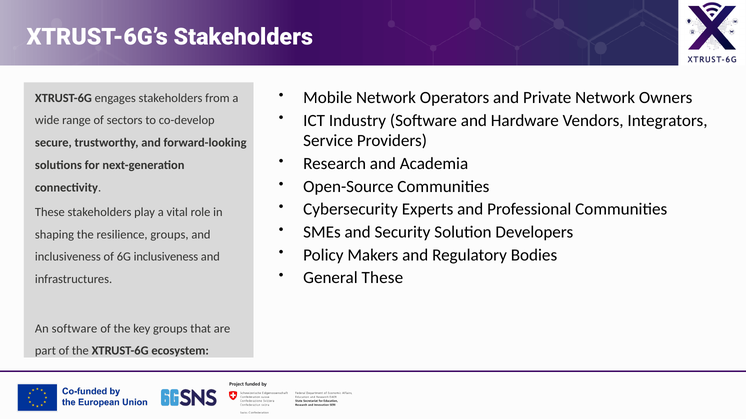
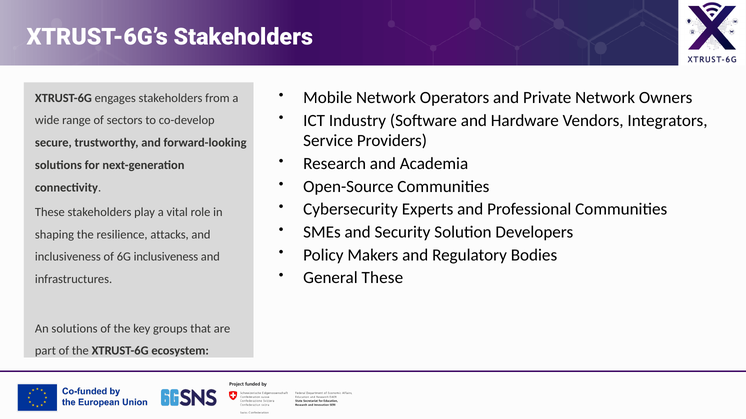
resilience groups: groups -> attacks (170, 235)
An software: software -> solutions (75, 329)
